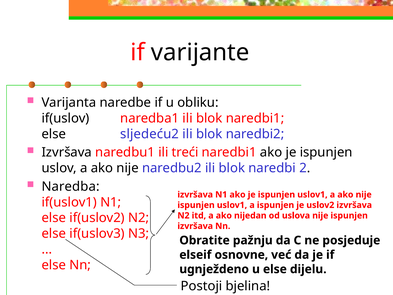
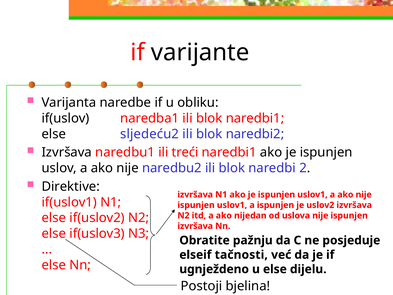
Naredba: Naredba -> Direktive (71, 186)
osnovne: osnovne -> tačnosti (241, 255)
